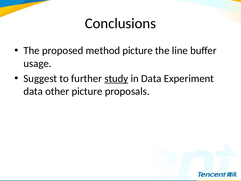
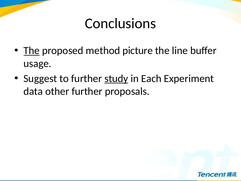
The underline: none -> present (32, 51)
in Data: Data -> Each (151, 78)
other picture: picture -> further (87, 91)
